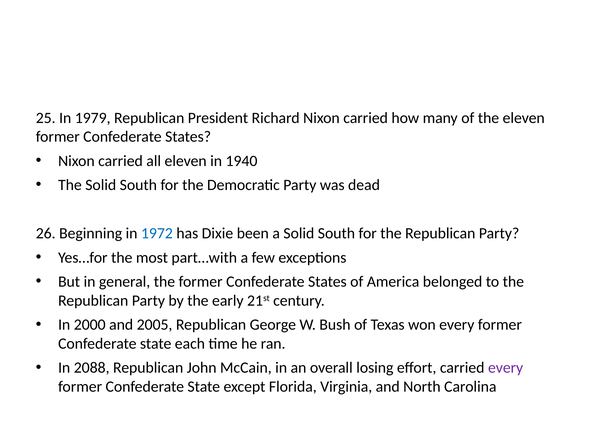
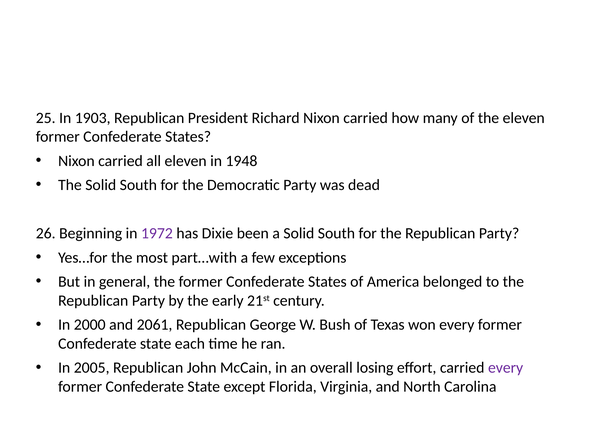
1979: 1979 -> 1903 (93, 118)
1940: 1940 -> 1948 (241, 161)
1972 colour: blue -> purple (157, 233)
2005: 2005 -> 2061 (155, 325)
2088: 2088 -> 2005 (92, 368)
